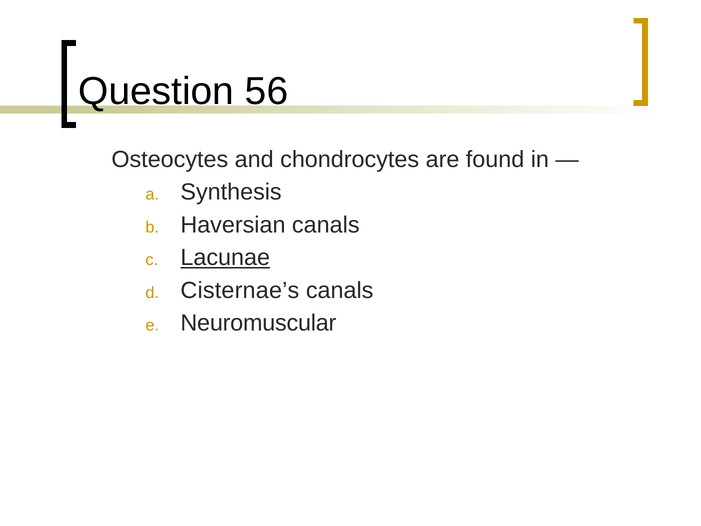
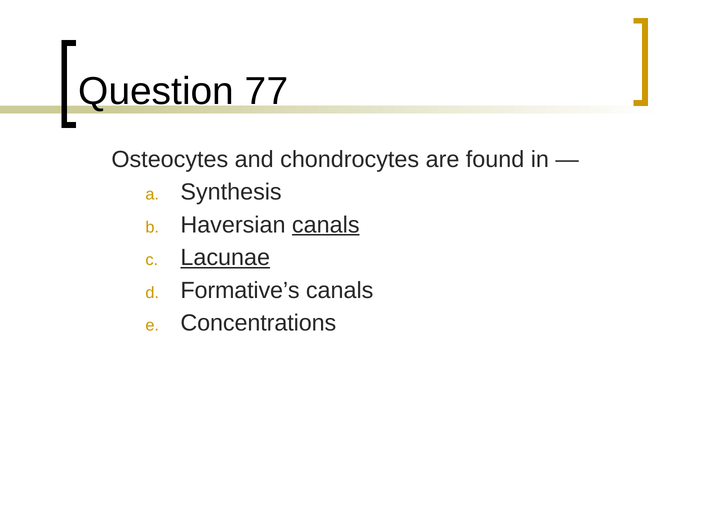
56: 56 -> 77 (267, 92)
canals underline: none -> present (326, 225)
Cisternae’s: Cisternae’s -> Formative’s (240, 290)
Neuromuscular: Neuromuscular -> Concentrations (258, 323)
